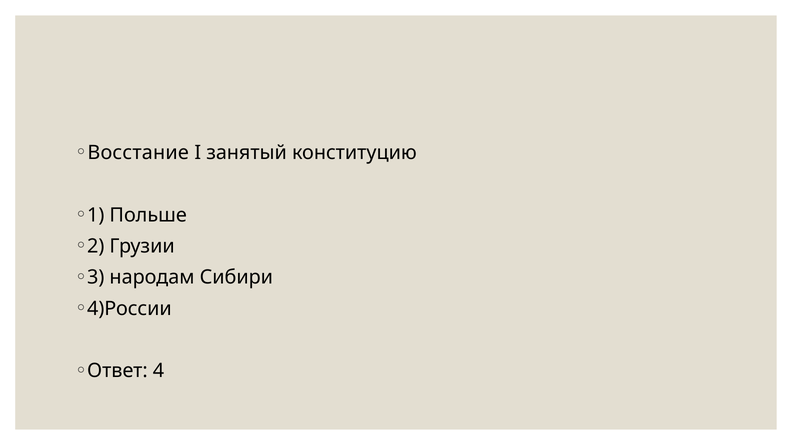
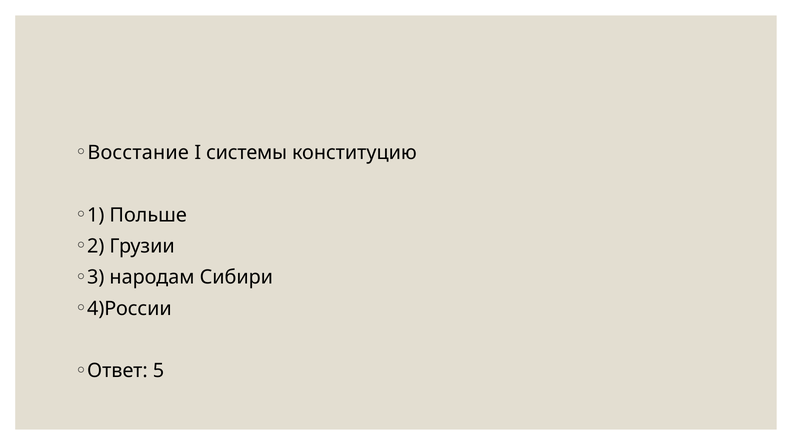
занятый: занятый -> системы (247, 153)
4: 4 -> 5 (159, 371)
